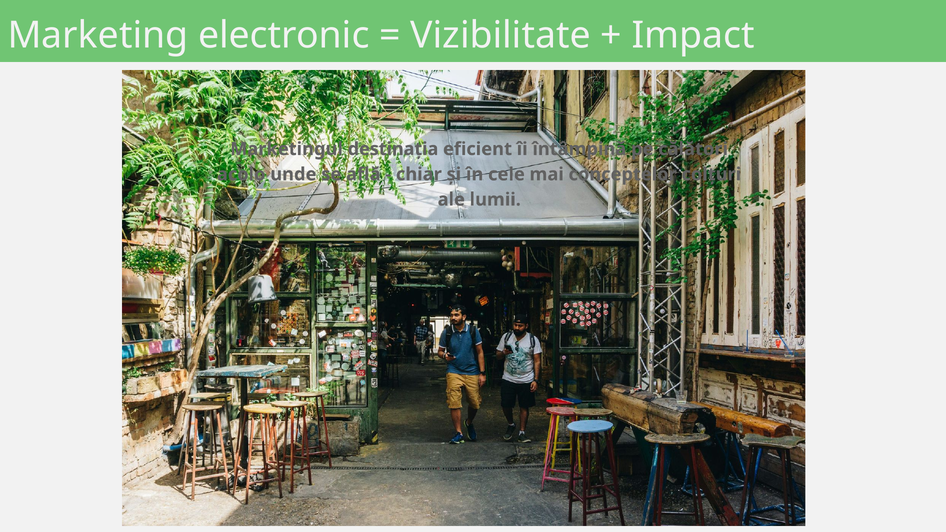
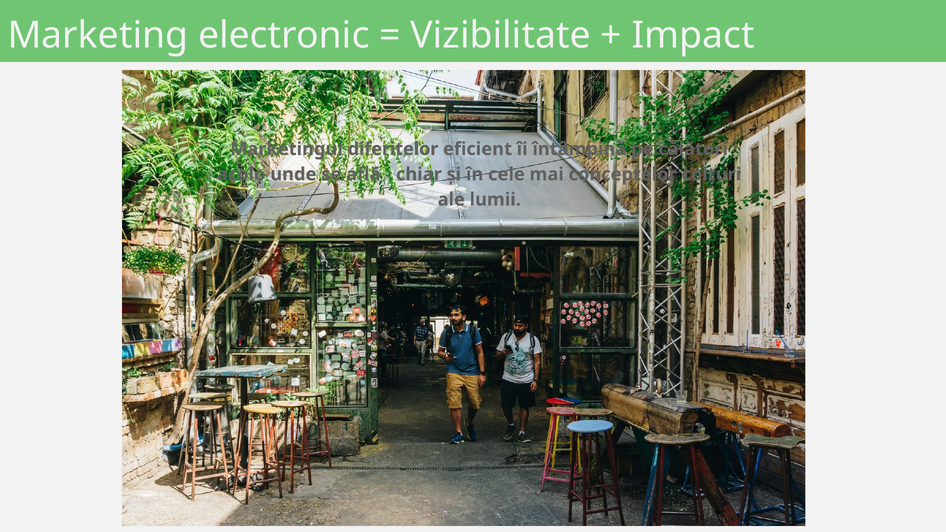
destinația: destinația -> diferitelor (393, 149)
